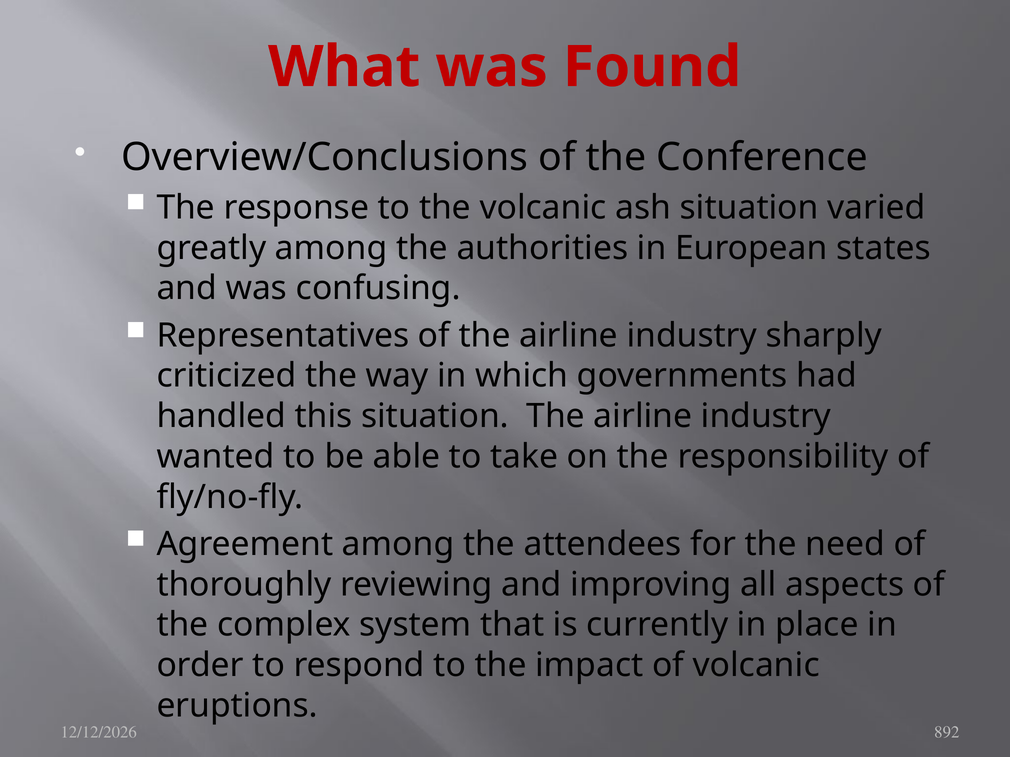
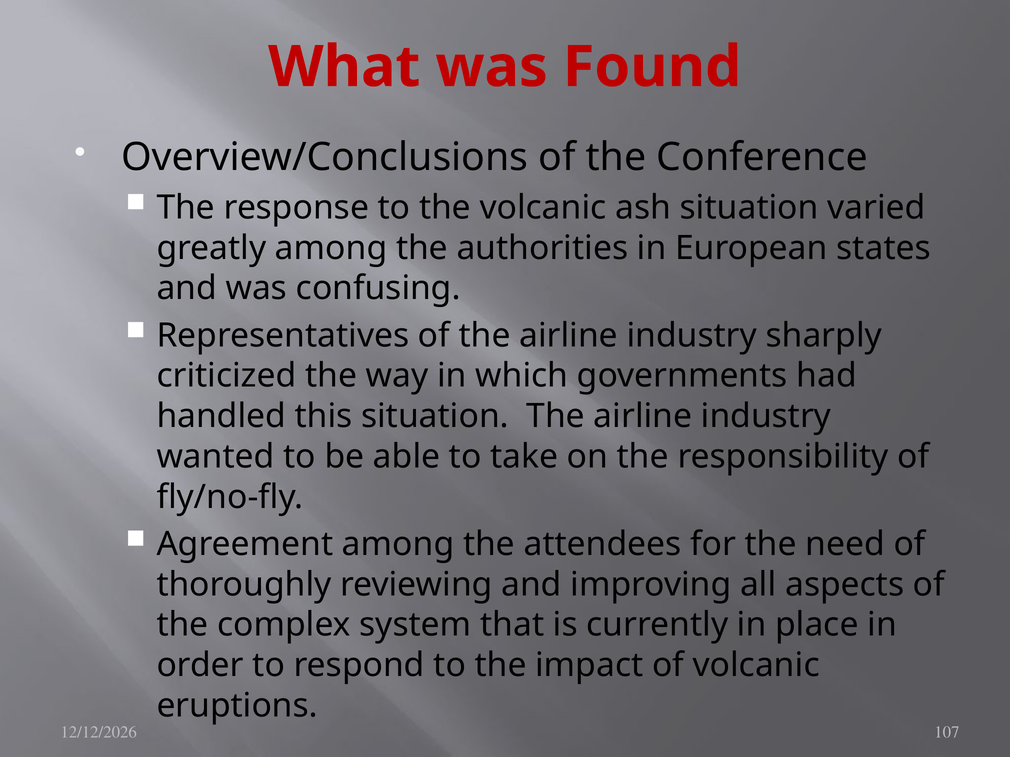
892: 892 -> 107 (947, 733)
